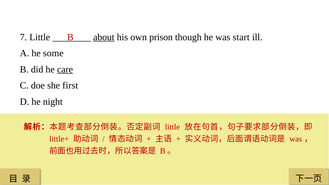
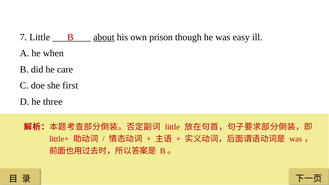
start: start -> easy (241, 37)
some: some -> when (53, 53)
care underline: present -> none (65, 69)
night: night -> three (53, 102)
